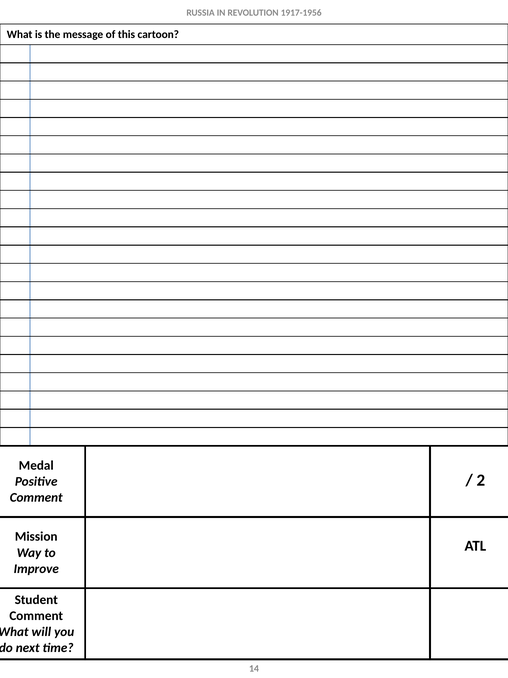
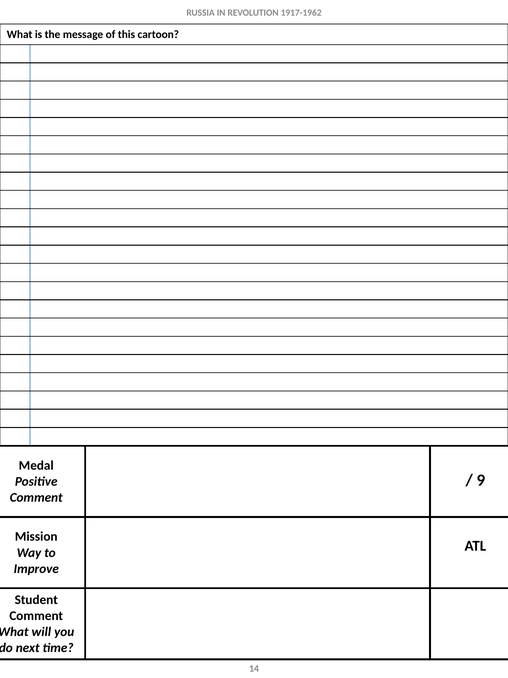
1917-1956: 1917-1956 -> 1917-1962 (301, 13)
2: 2 -> 9 (481, 480)
